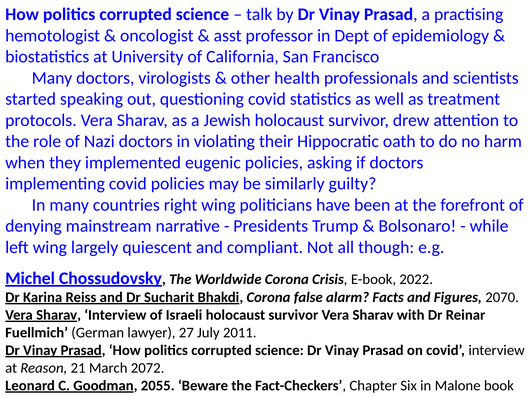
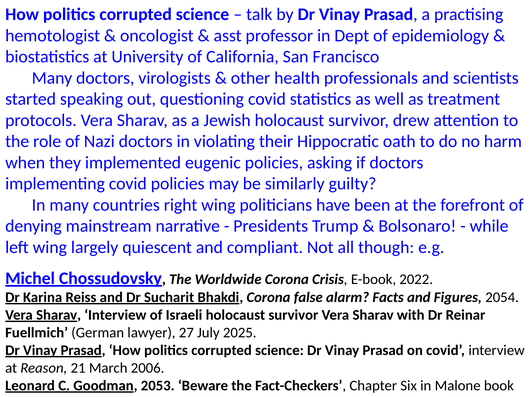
2070: 2070 -> 2054 (502, 298)
2011: 2011 -> 2025 (240, 333)
2072: 2072 -> 2006 (148, 368)
2055: 2055 -> 2053 (158, 386)
